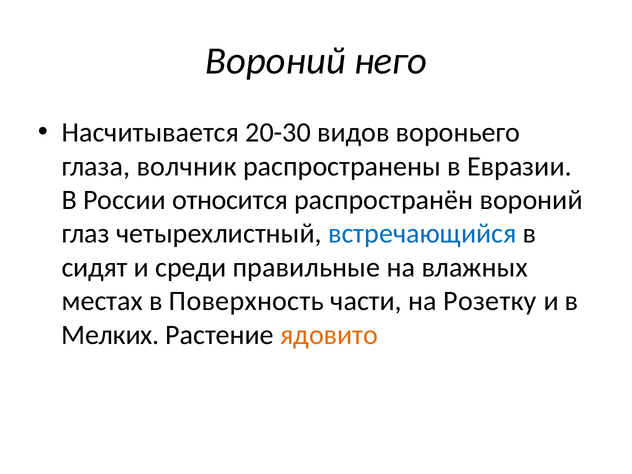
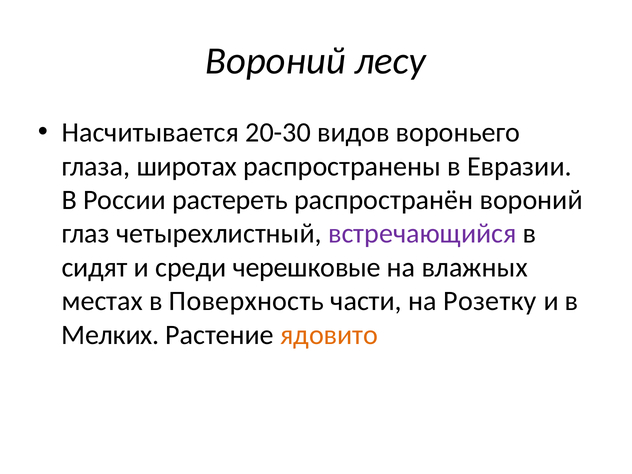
него: него -> лесу (390, 61)
волчник: волчник -> широтах (187, 166)
относится: относится -> растереть (230, 200)
встречающийся colour: blue -> purple (422, 234)
правильные: правильные -> черешковые (307, 267)
